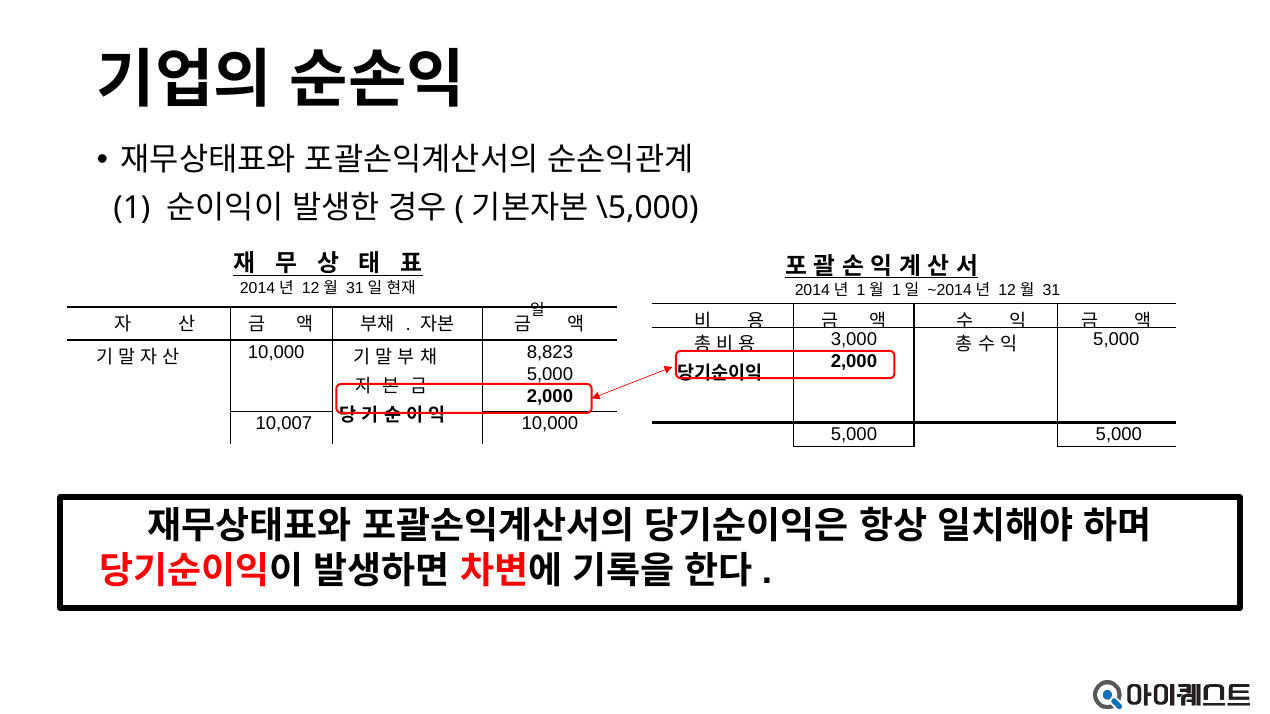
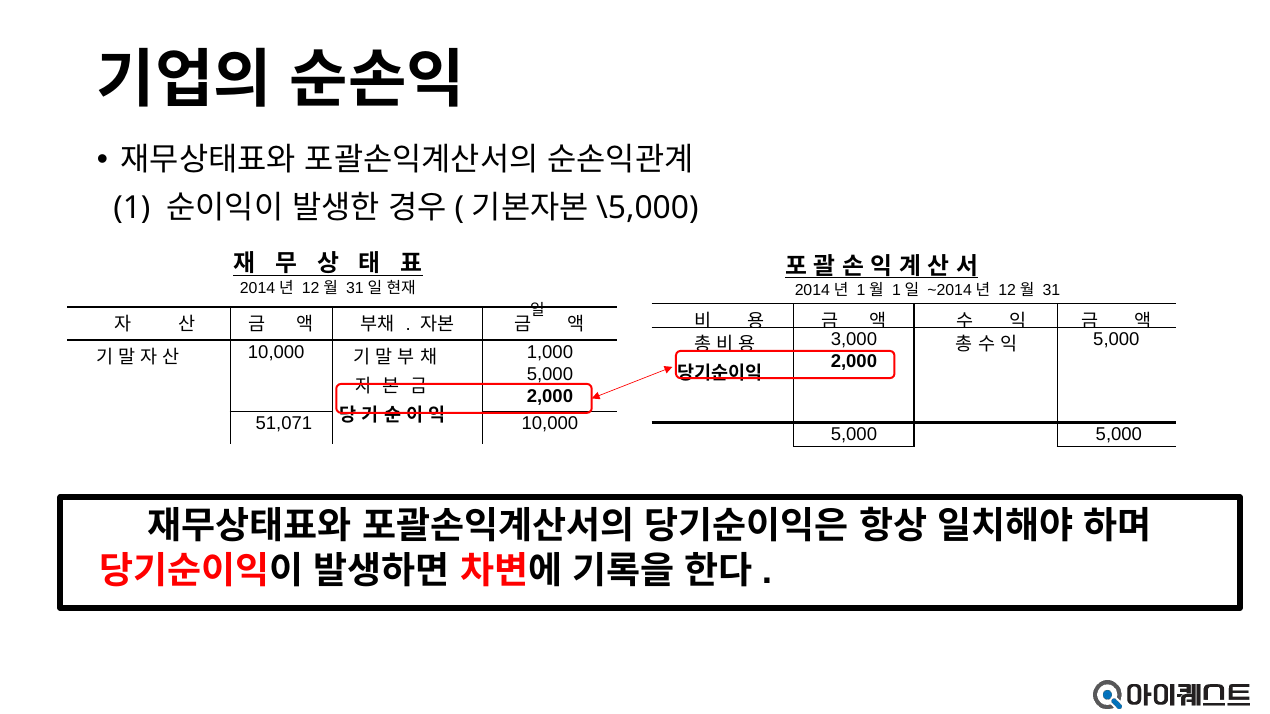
8,823: 8,823 -> 1,000 (550, 352)
10,007: 10,007 -> 51,071 (284, 424)
